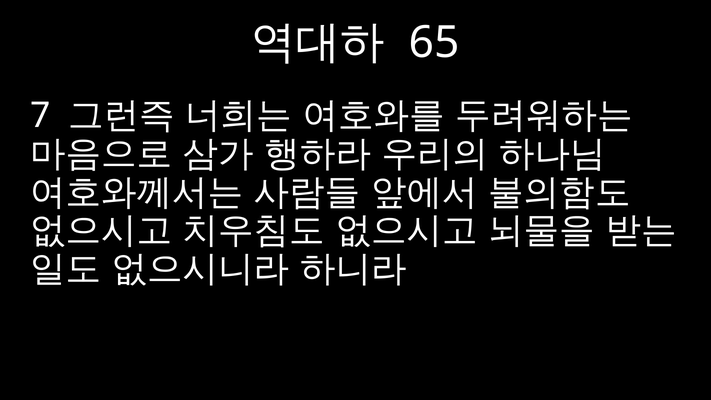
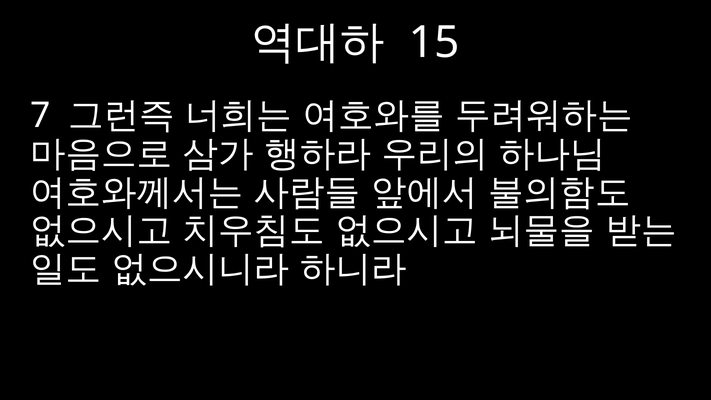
65: 65 -> 15 (434, 43)
